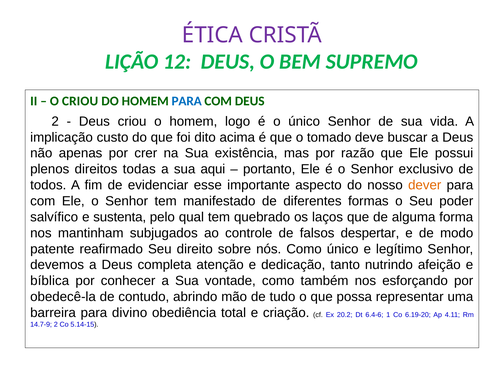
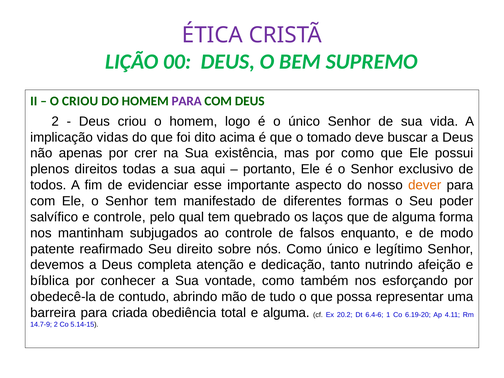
12: 12 -> 00 (177, 62)
PARA colour: blue -> purple (187, 101)
custo: custo -> vidas (112, 137)
por razão: razão -> como (358, 153)
e sustenta: sustenta -> controle (120, 217)
despertar: despertar -> enquanto (370, 233)
divino: divino -> criada (130, 313)
e criação: criação -> alguma (286, 313)
